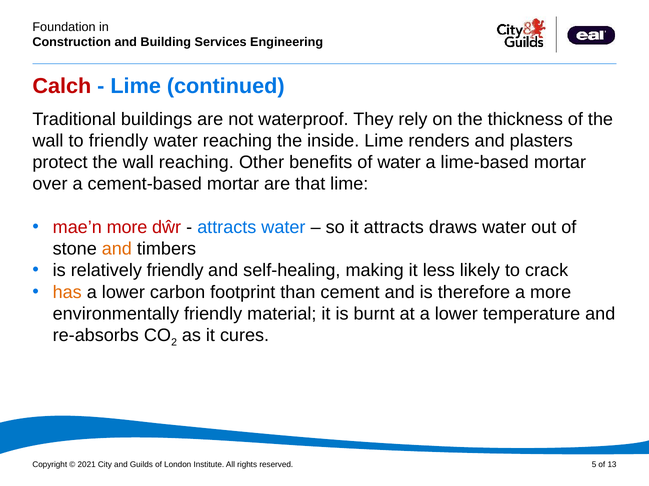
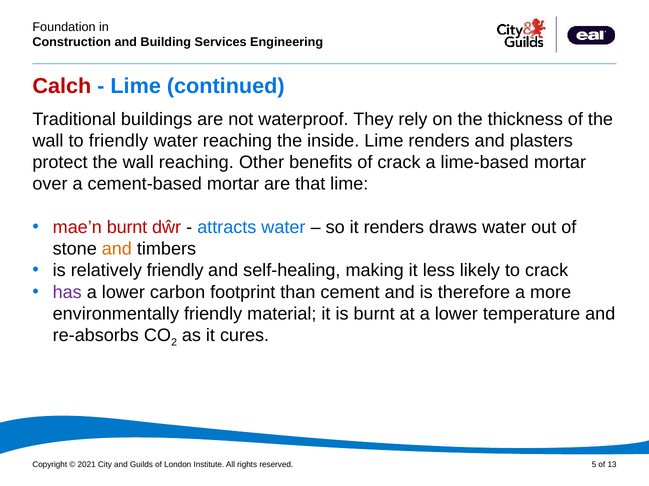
of water: water -> crack (399, 163)
mae’n more: more -> burnt (127, 228)
it attracts: attracts -> renders (394, 228)
has colour: orange -> purple (67, 293)
